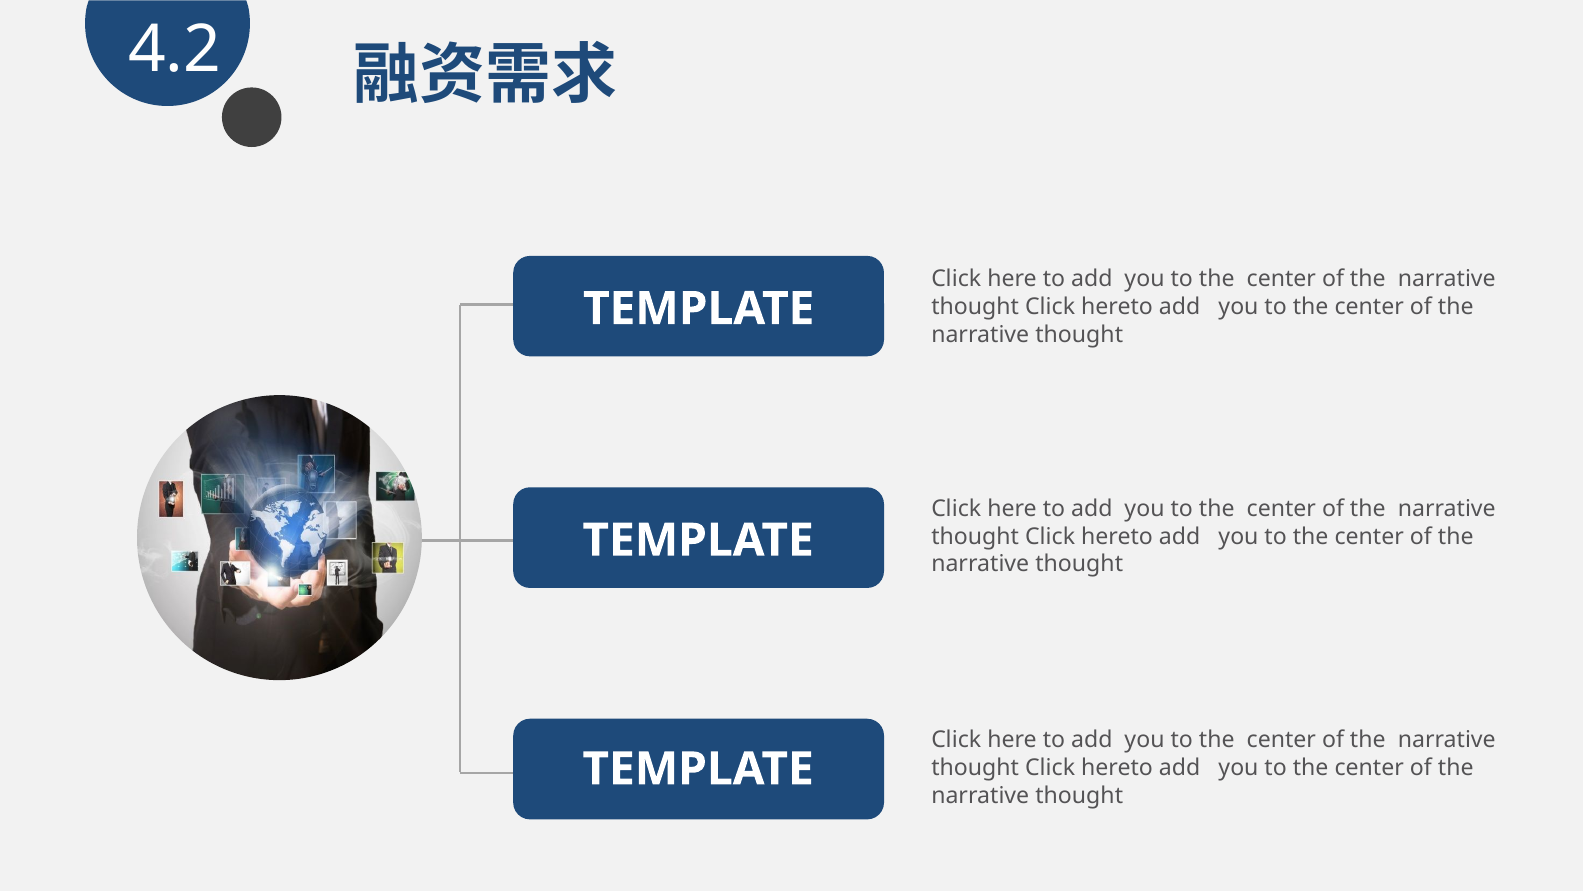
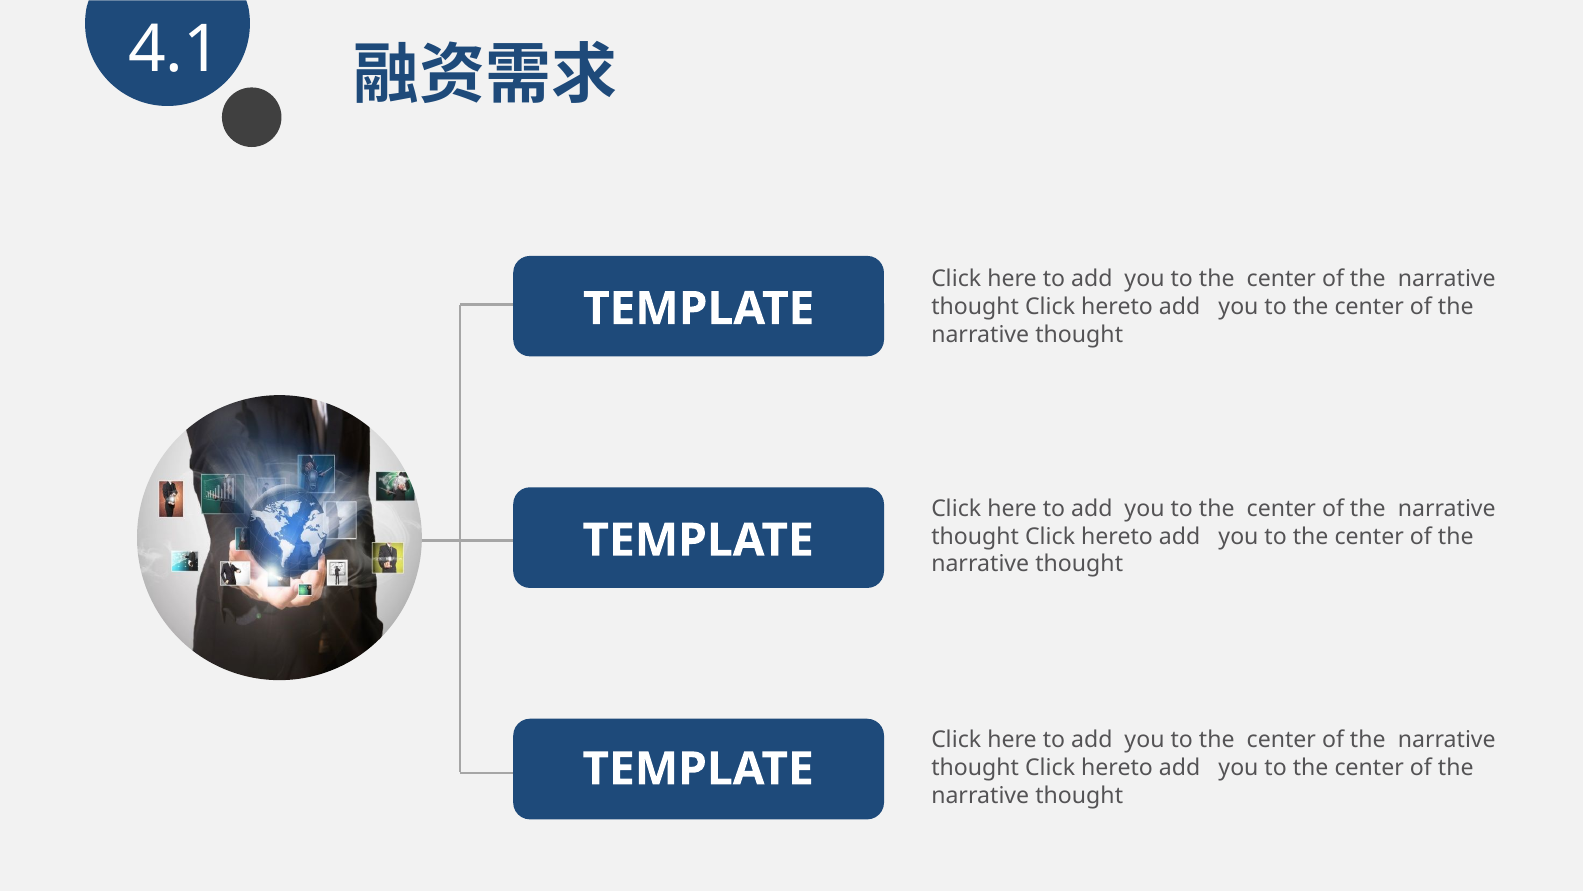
4.2: 4.2 -> 4.1 (175, 49)
